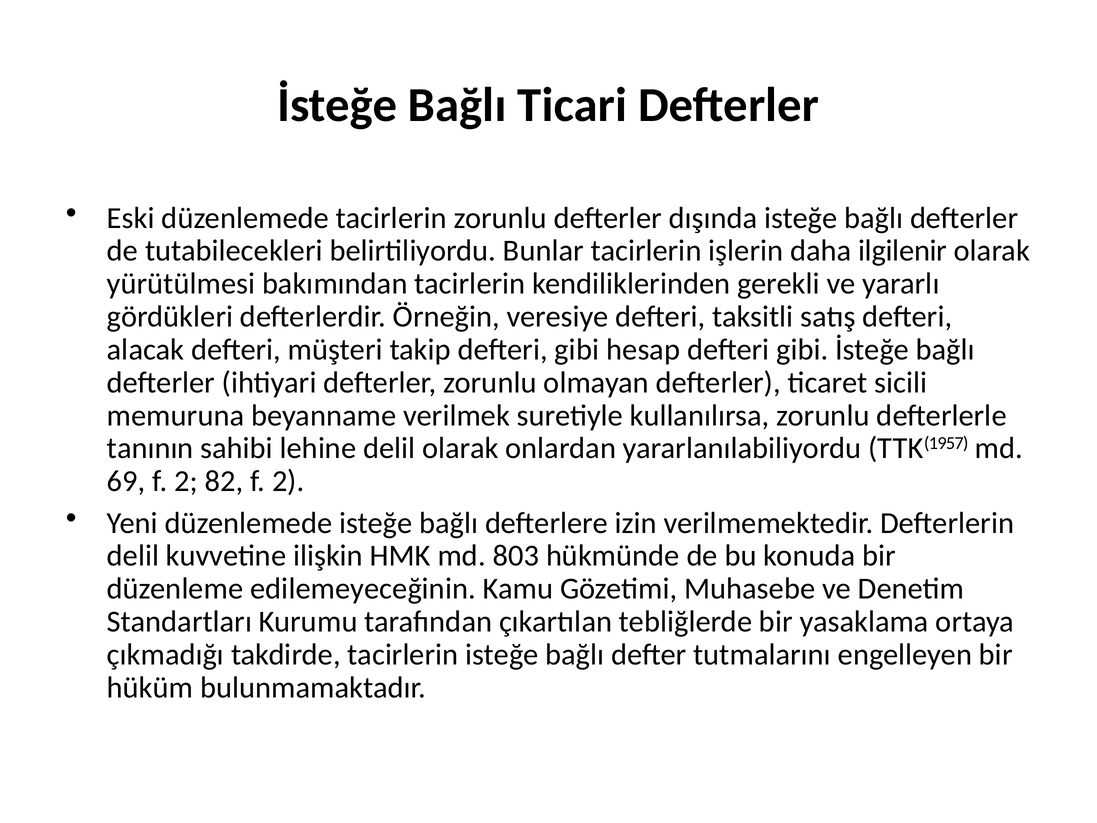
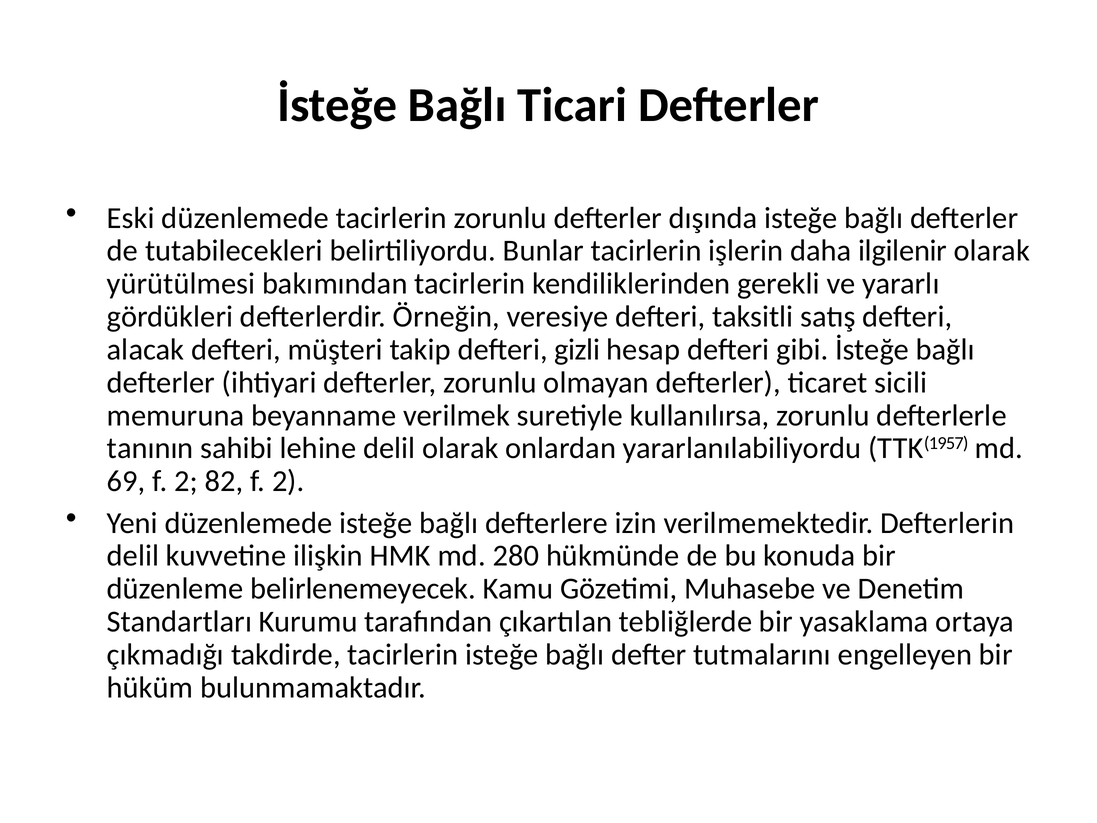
takip defteri gibi: gibi -> gizli (577, 350)
803: 803 -> 280 (516, 556)
edilemeyeceğinin: edilemeyeceğinin -> belirlenemeyecek (363, 589)
